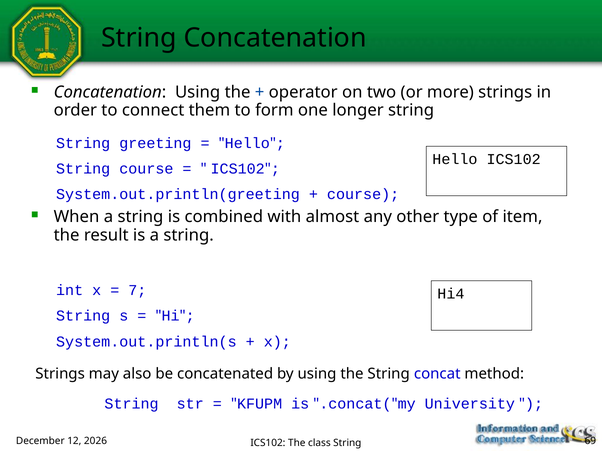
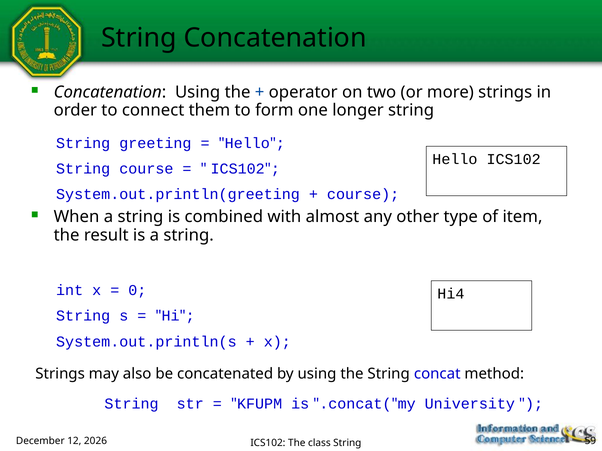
7: 7 -> 0 (137, 291)
69: 69 -> 59 (590, 442)
